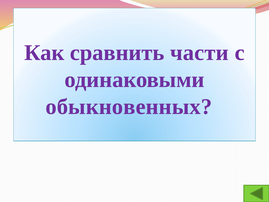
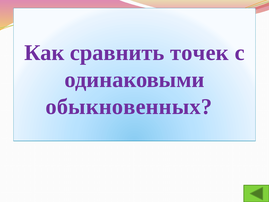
части: части -> точек (199, 53)
